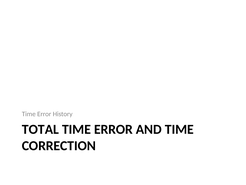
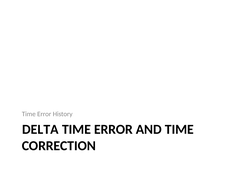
TOTAL: TOTAL -> DELTA (40, 129)
